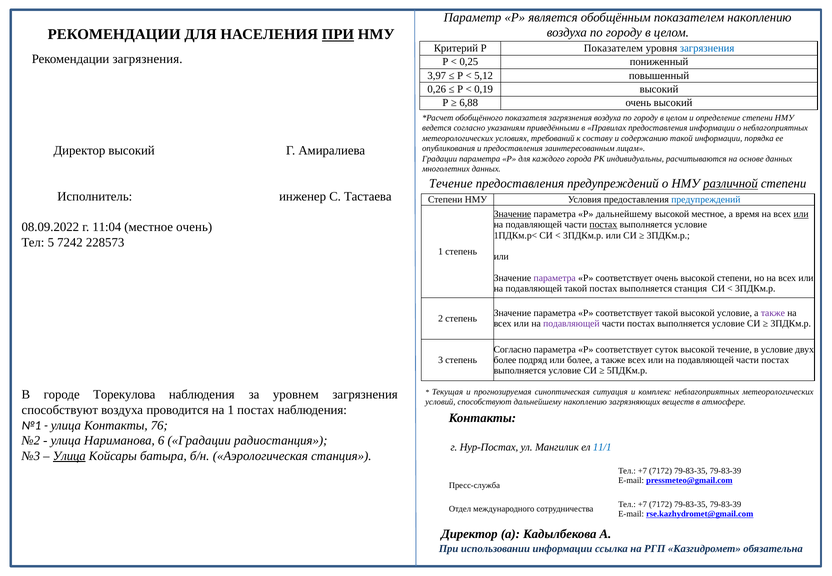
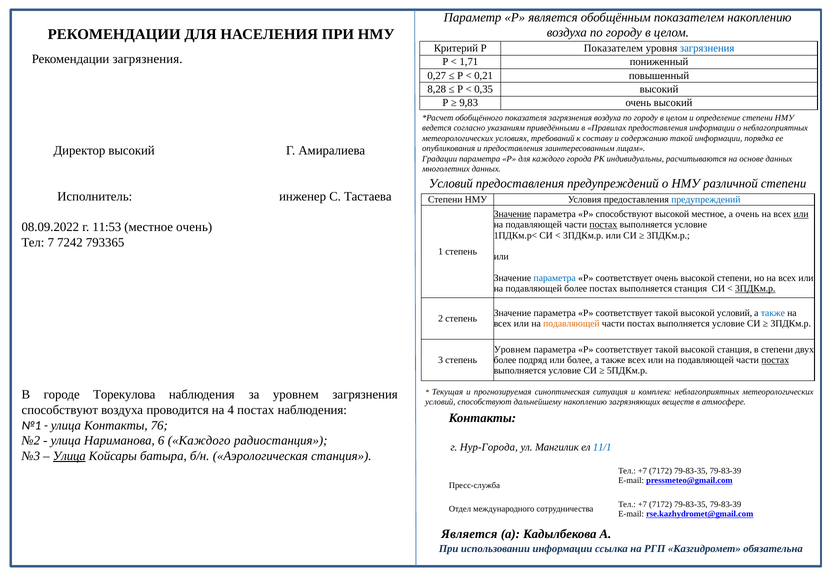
ПРИ underline: present -> none (338, 34)
0,25: 0,25 -> 1,71 (469, 62)
3,97: 3,97 -> 0,27 (437, 76)
5,12: 5,12 -> 0,21 (484, 76)
0,26: 0,26 -> 8,28 (437, 89)
0,19: 0,19 -> 0,35 (484, 89)
6,88: 6,88 -> 9,83 (469, 103)
Течение: Течение -> Условий (451, 184)
различной underline: present -> none (731, 184)
Р дальнейшему: дальнейшему -> способствуют (624, 214)
а время: время -> очень (747, 214)
11:04: 11:04 -> 11:53 (107, 227)
5: 5 -> 7 (51, 242)
228573: 228573 -> 793365 (105, 242)
параметра colour: purple -> blue (555, 278)
подавляющей такой: такой -> более (576, 289)
3ПДКм.р underline: none -> present (755, 289)
высокой условие: условие -> условий (735, 313)
также colour: purple -> blue (773, 313)
подавляющей colour: purple -> orange (571, 324)
Согласно: Согласно -> Уровнем (512, 349)
суток: суток -> такой (667, 349)
высокой течение: течение -> станция (735, 349)
в условие: условие -> степени (777, 349)
постах underline: none -> present (775, 360)
на 1: 1 -> 4 (231, 410)
6 Градации: Градации -> Каждого (199, 441)
Нур-Постах: Нур-Постах -> Нур-Города (489, 447)
Директор: Директор -> Является (469, 534)
